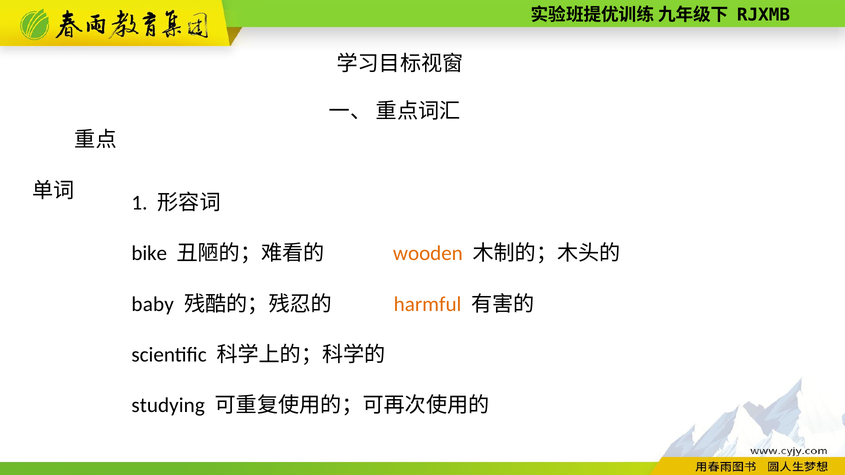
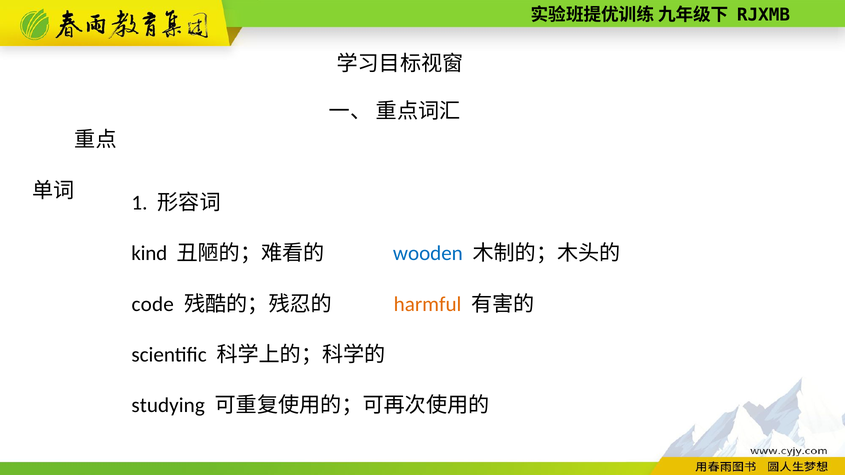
bike: bike -> kind (149, 254)
wooden colour: orange -> blue (428, 254)
baby: baby -> code (153, 304)
